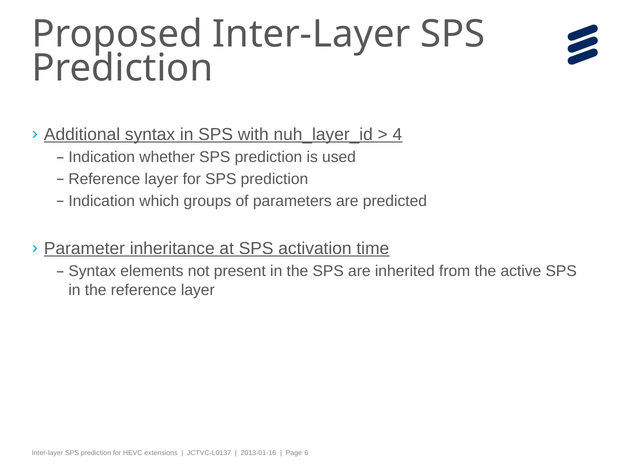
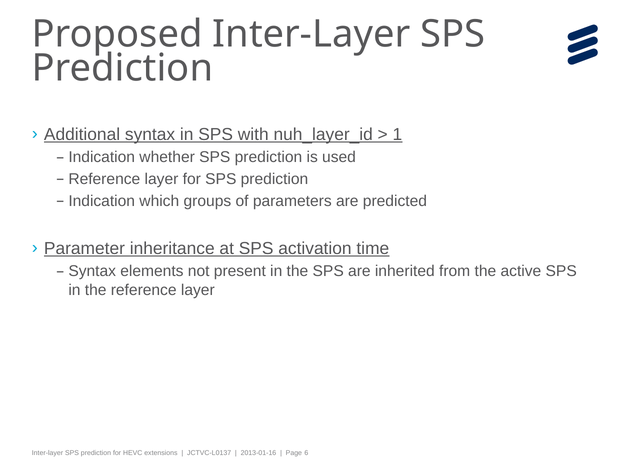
4: 4 -> 1 (397, 134)
